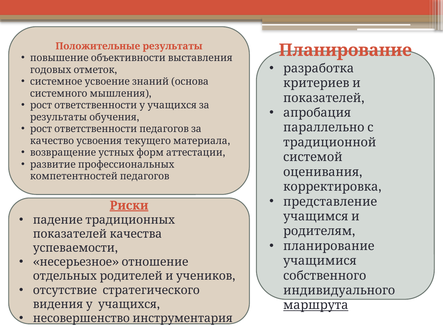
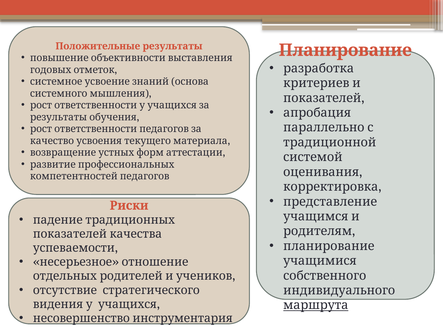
Риски underline: present -> none (129, 205)
